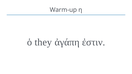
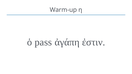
they: they -> pass (43, 42)
